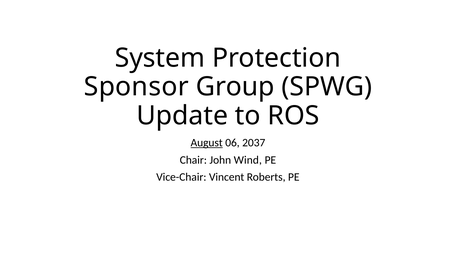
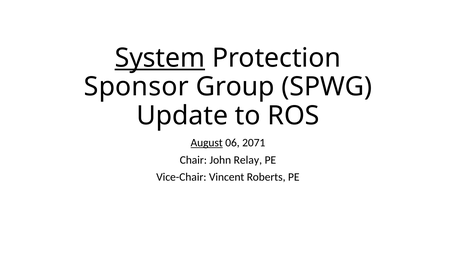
System underline: none -> present (160, 58)
2037: 2037 -> 2071 (254, 143)
Wind: Wind -> Relay (248, 160)
